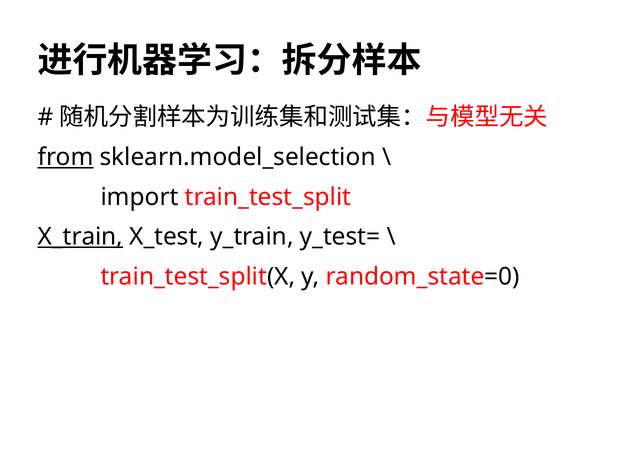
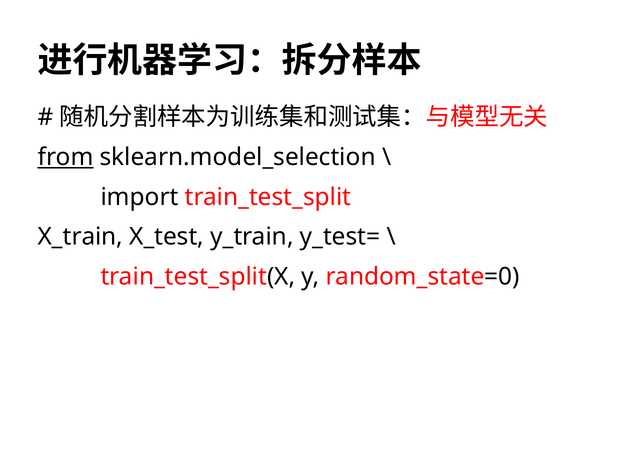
X_train underline: present -> none (80, 237)
